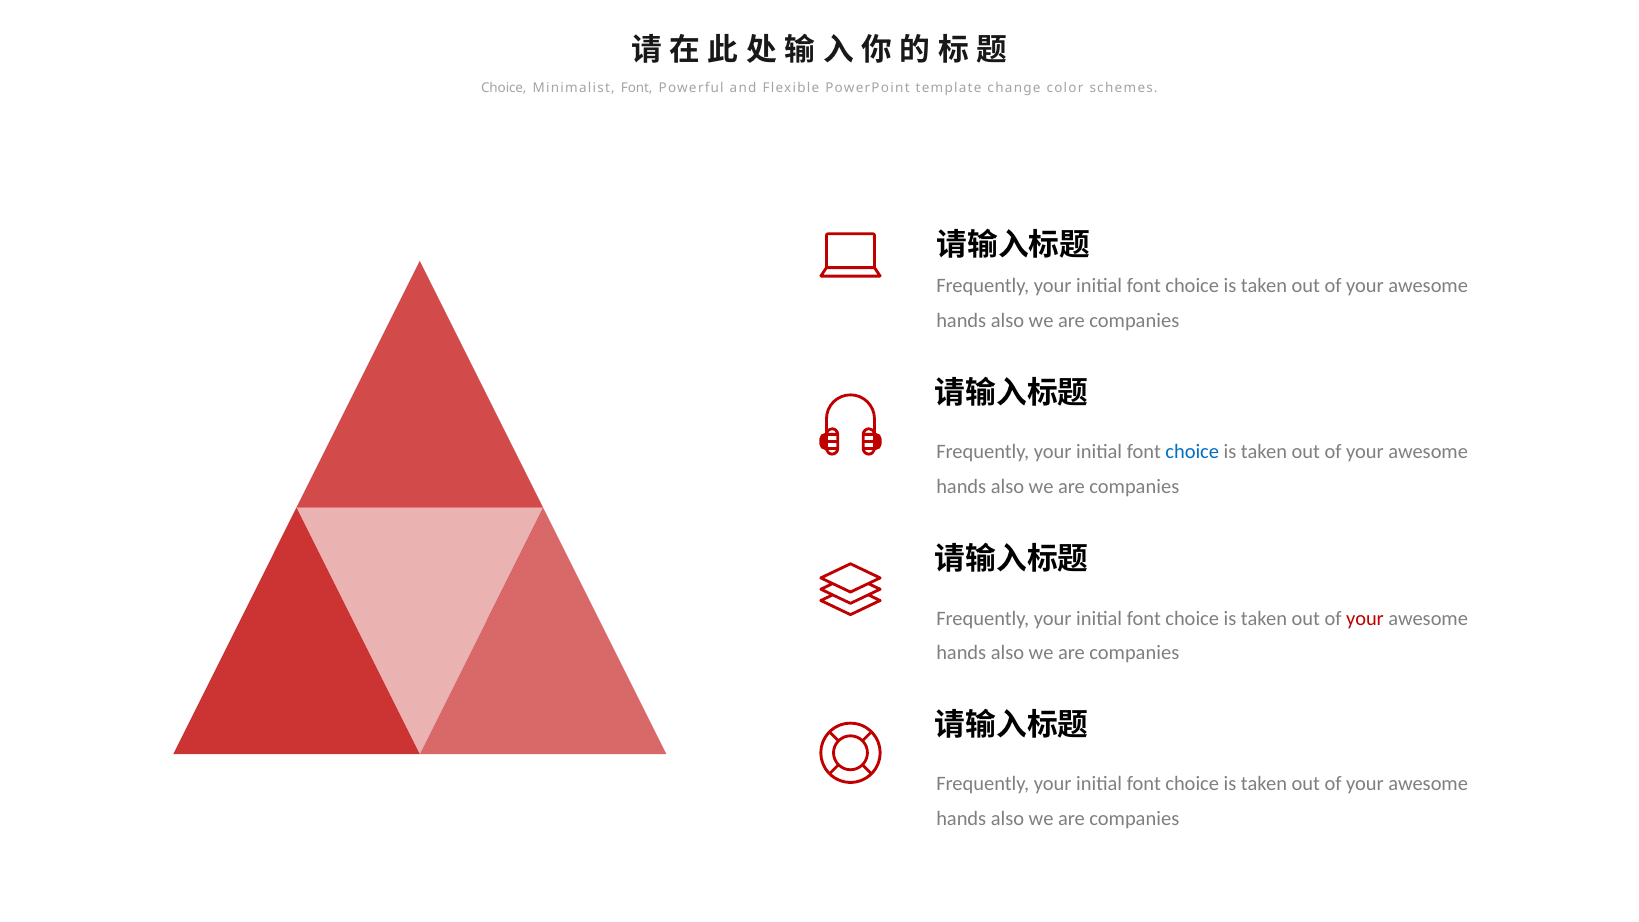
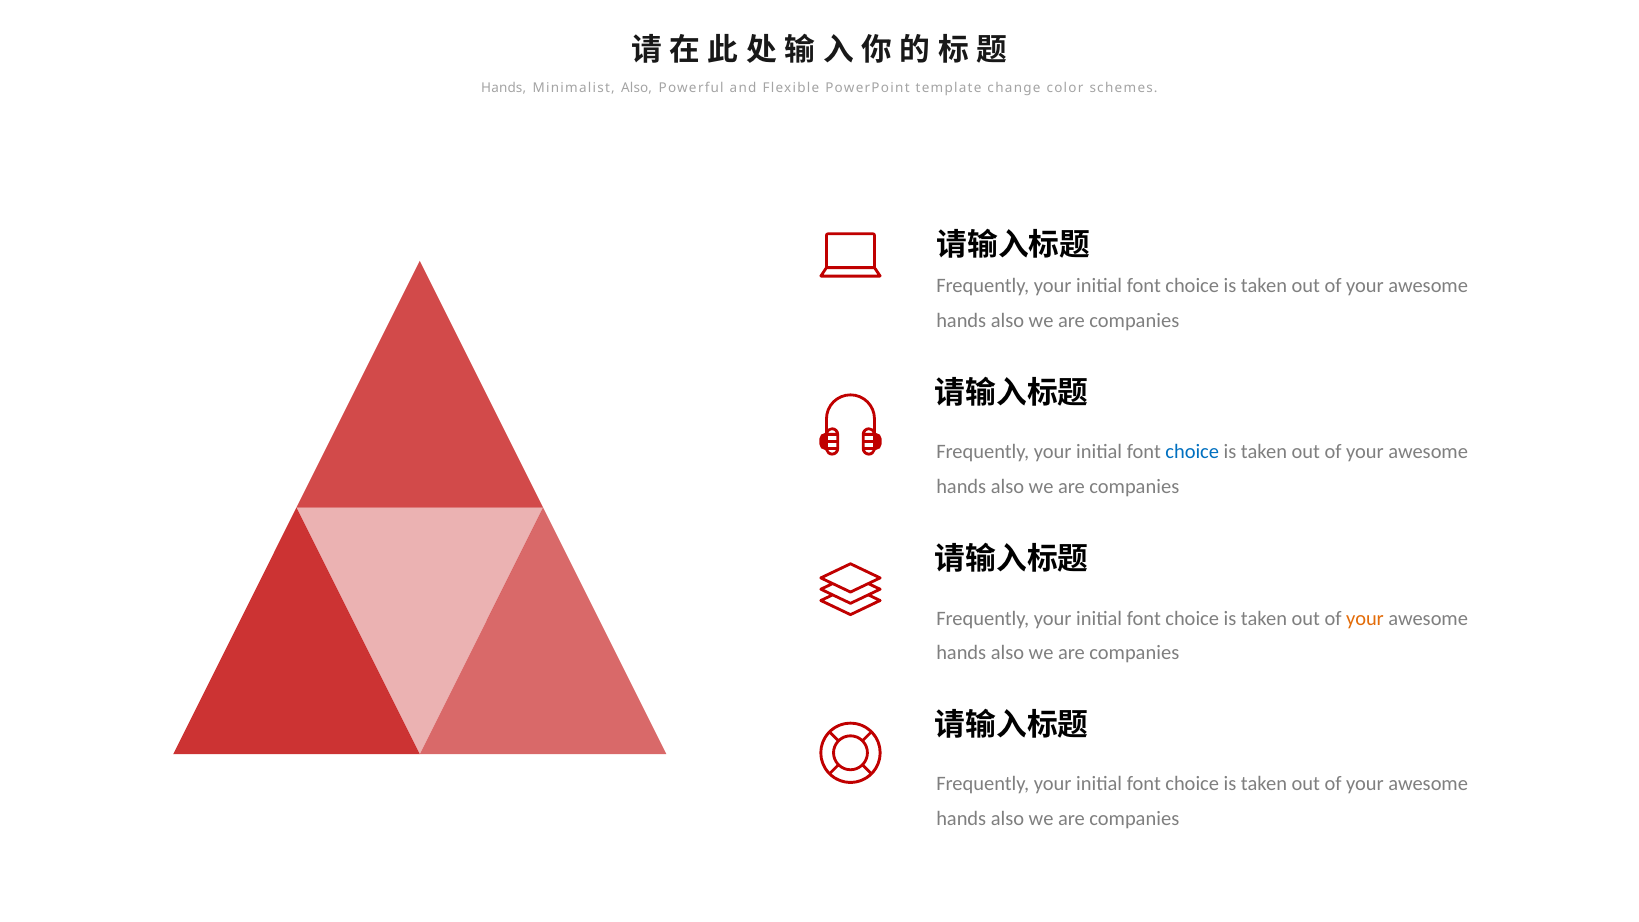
Choice: Choice -> Hands (504, 88)
Minimalist Font: Font -> Also (637, 88)
your colour: red -> orange (1365, 618)
